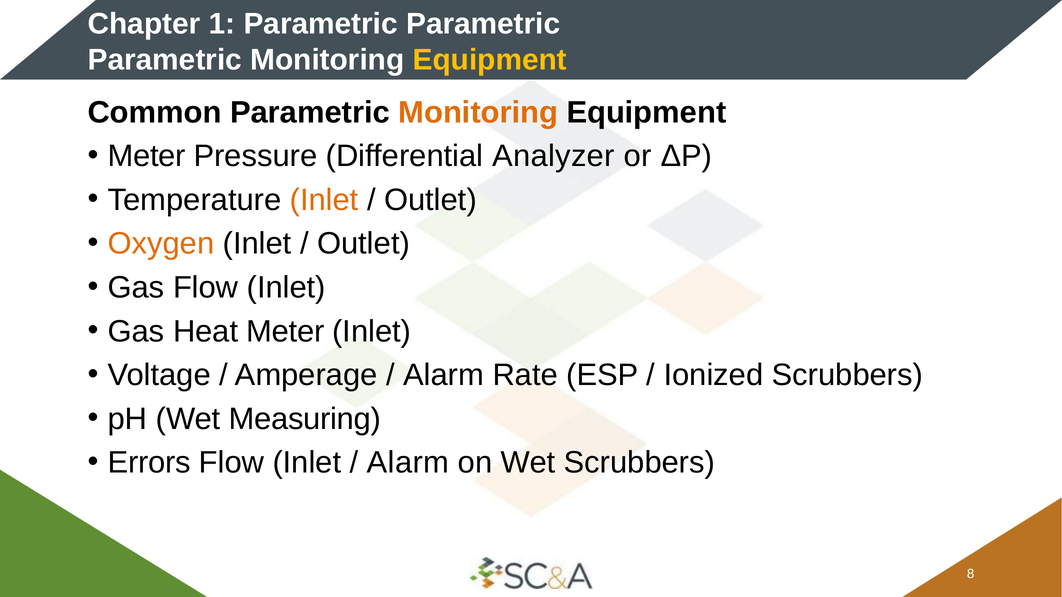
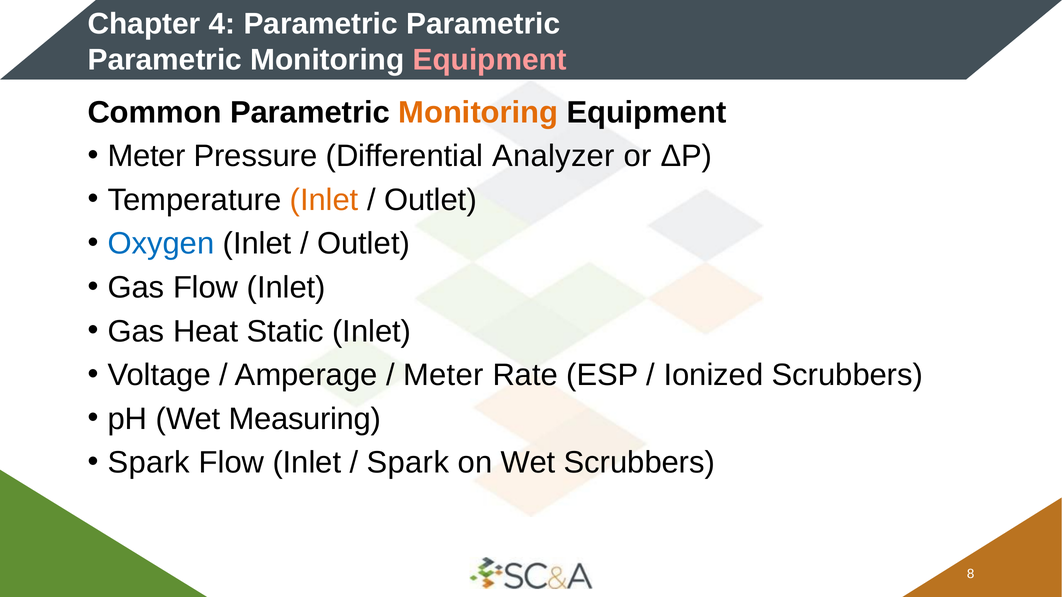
1: 1 -> 4 (222, 24)
Equipment colour: yellow -> pink (490, 60)
Oxygen colour: orange -> blue (161, 244)
Heat Meter: Meter -> Static (285, 332)
Alarm: Alarm -> Meter (443, 375)
Errors: Errors -> Spark (149, 463)
Alarm: Alarm -> Spark (408, 463)
